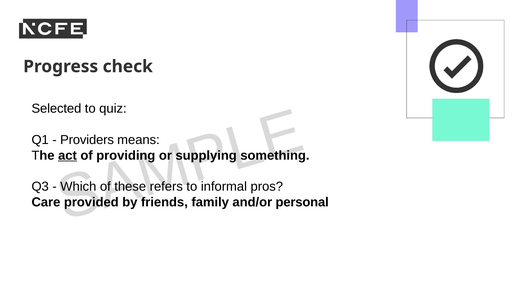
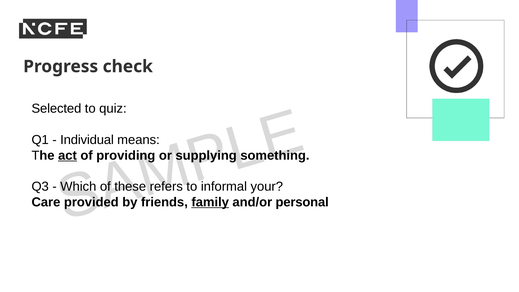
Providers: Providers -> Individual (87, 140)
pros: pros -> your (267, 187)
family underline: none -> present (210, 202)
